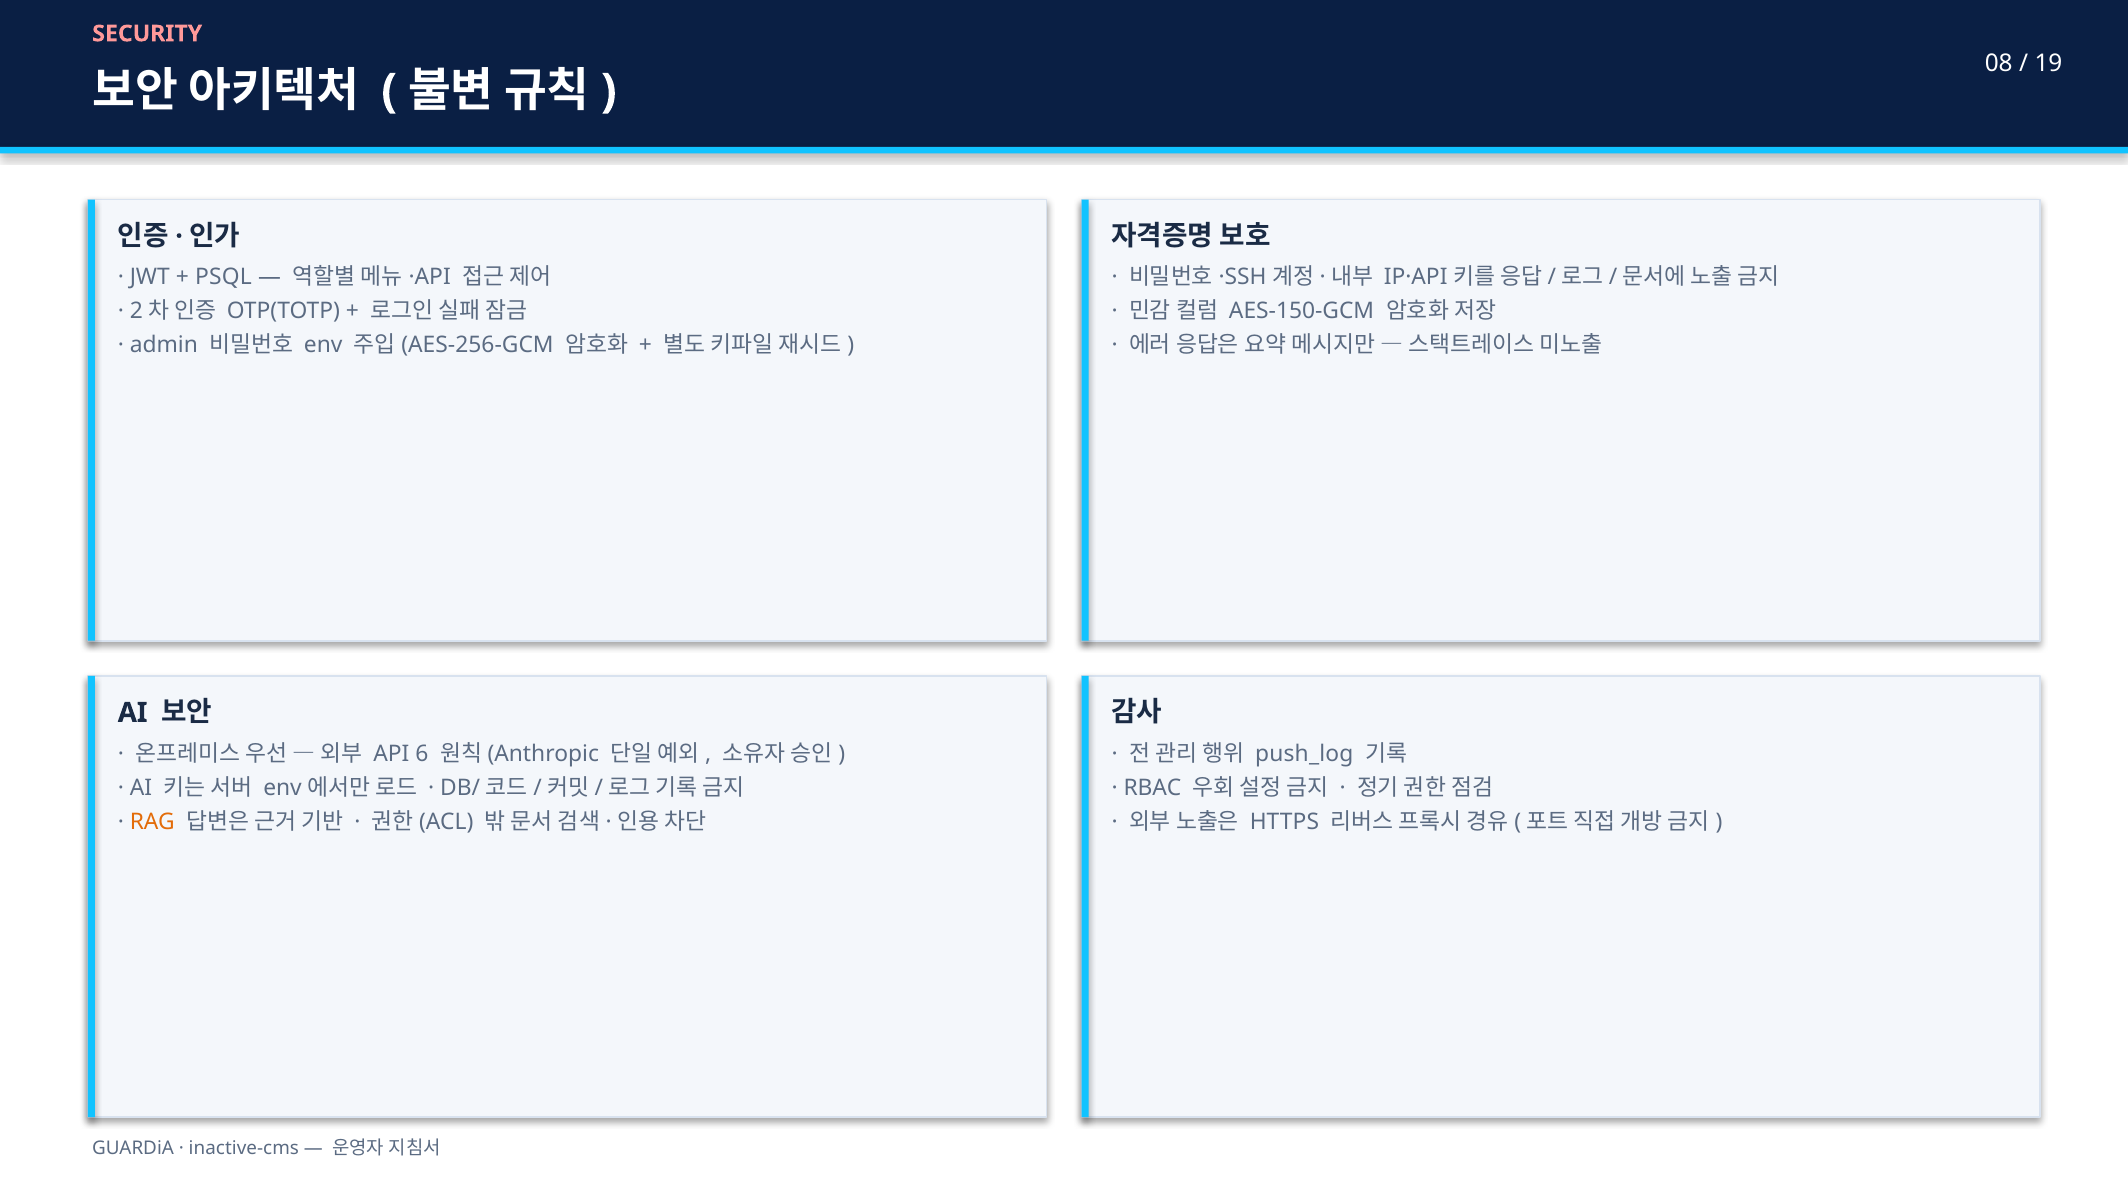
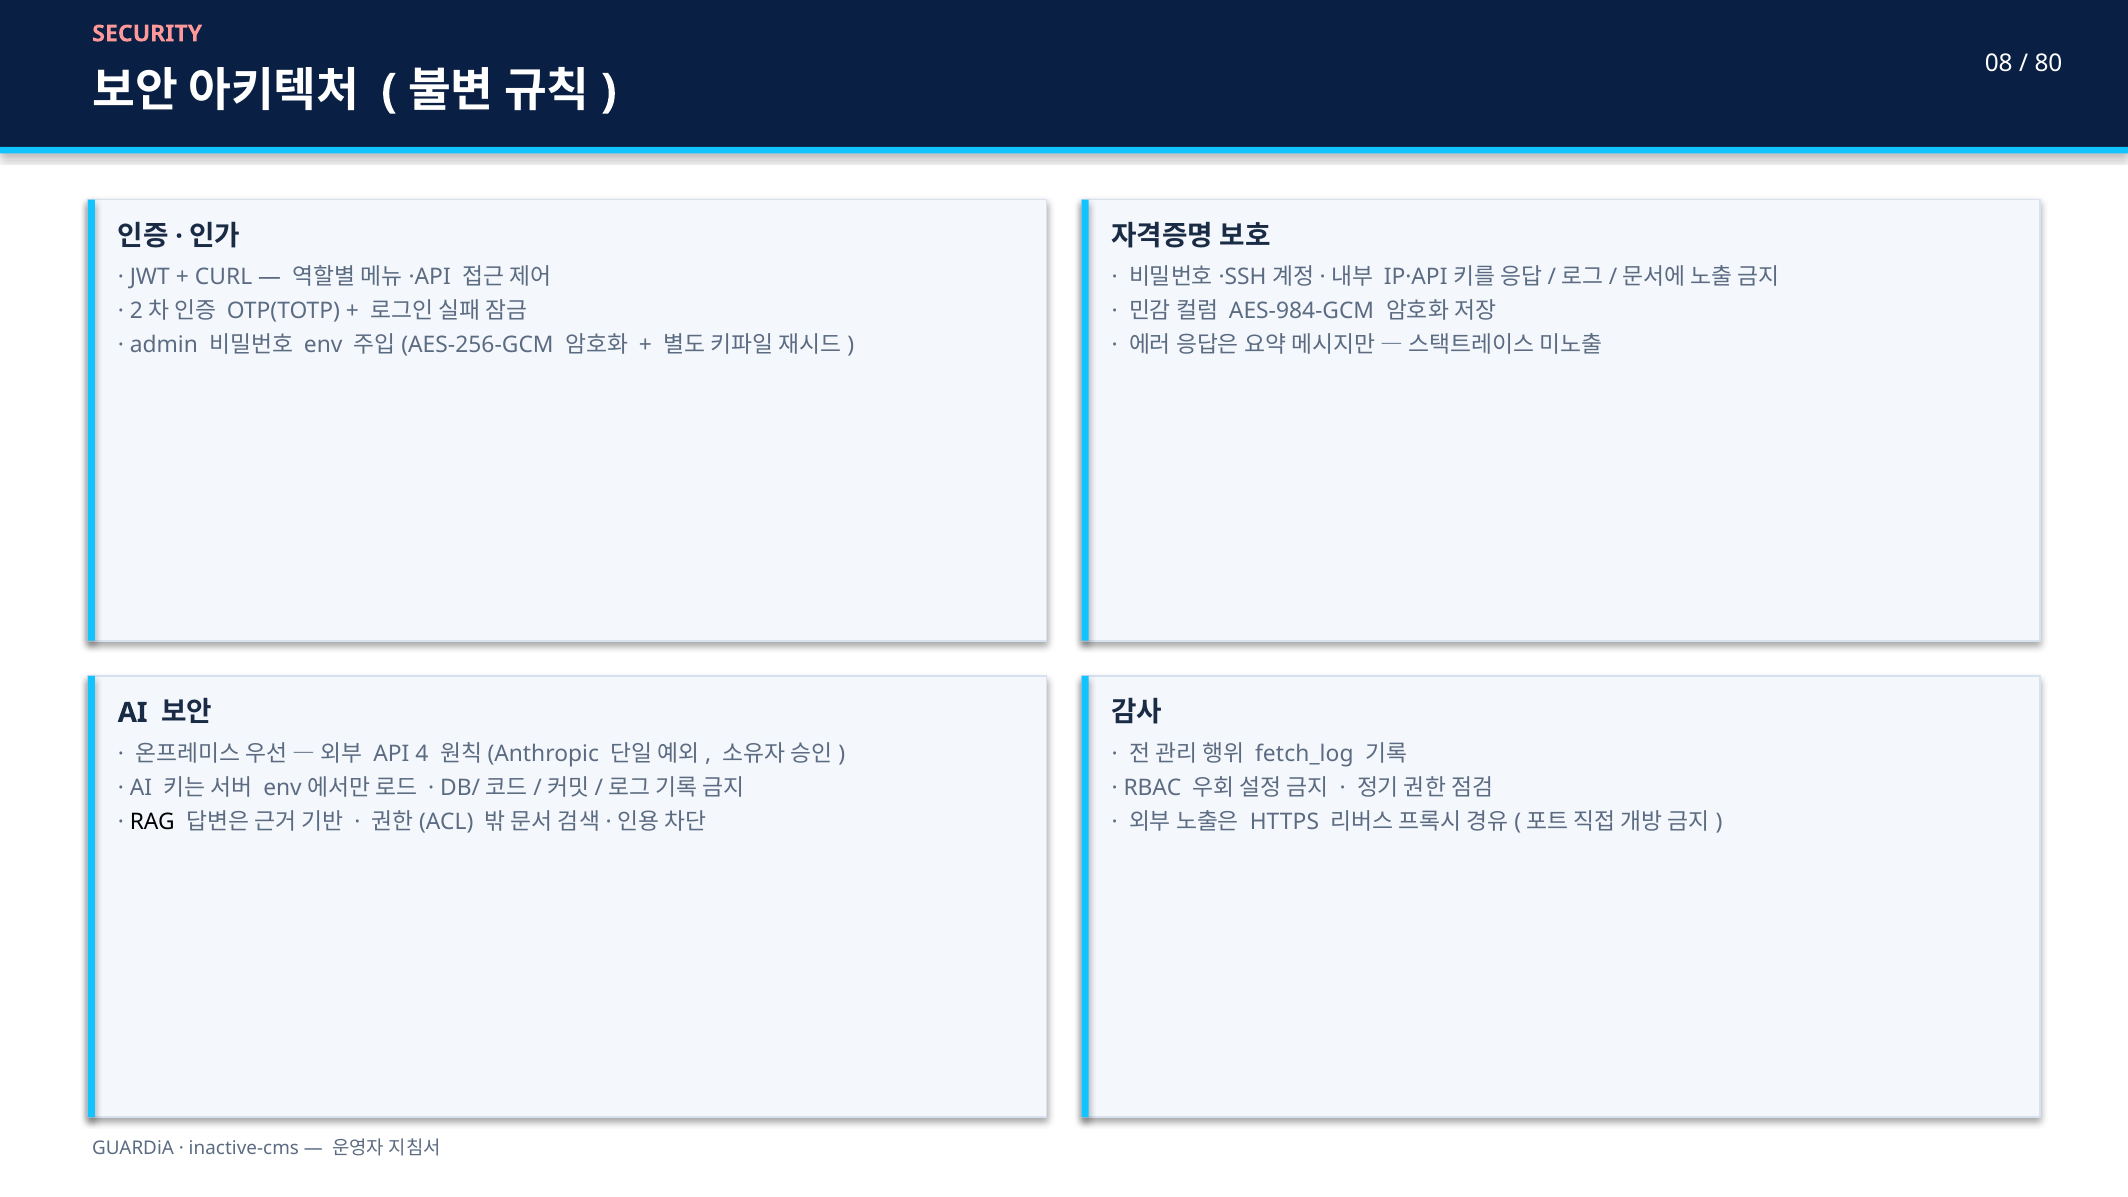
19: 19 -> 80 (2048, 63)
PSQL: PSQL -> CURL (224, 277)
AES-150-GCM: AES-150-GCM -> AES-984-GCM (1302, 311)
6: 6 -> 4 (422, 754)
push_log: push_log -> fetch_log (1304, 754)
RAG colour: orange -> black (152, 822)
